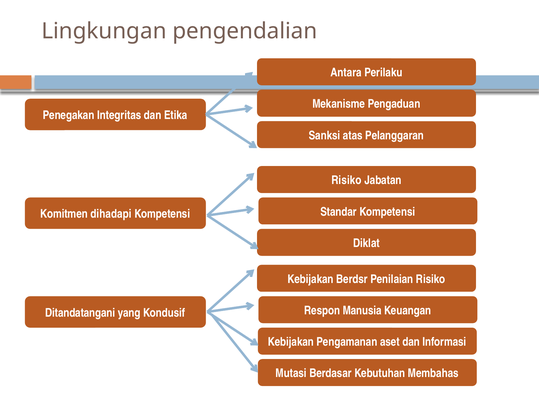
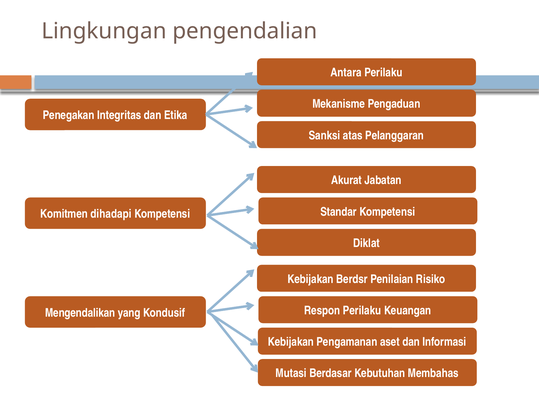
Risiko: Risiko -> Akurat (347, 180)
Respon Manusia: Manusia -> Perilaku (362, 311)
Ditandatangani: Ditandatangani -> Mengendalikan (80, 313)
